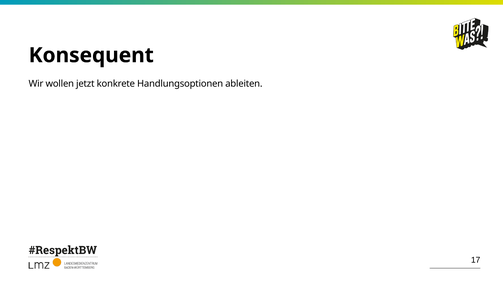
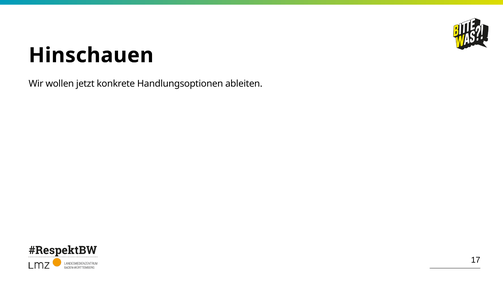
Konsequent: Konsequent -> Hinschauen (91, 55)
